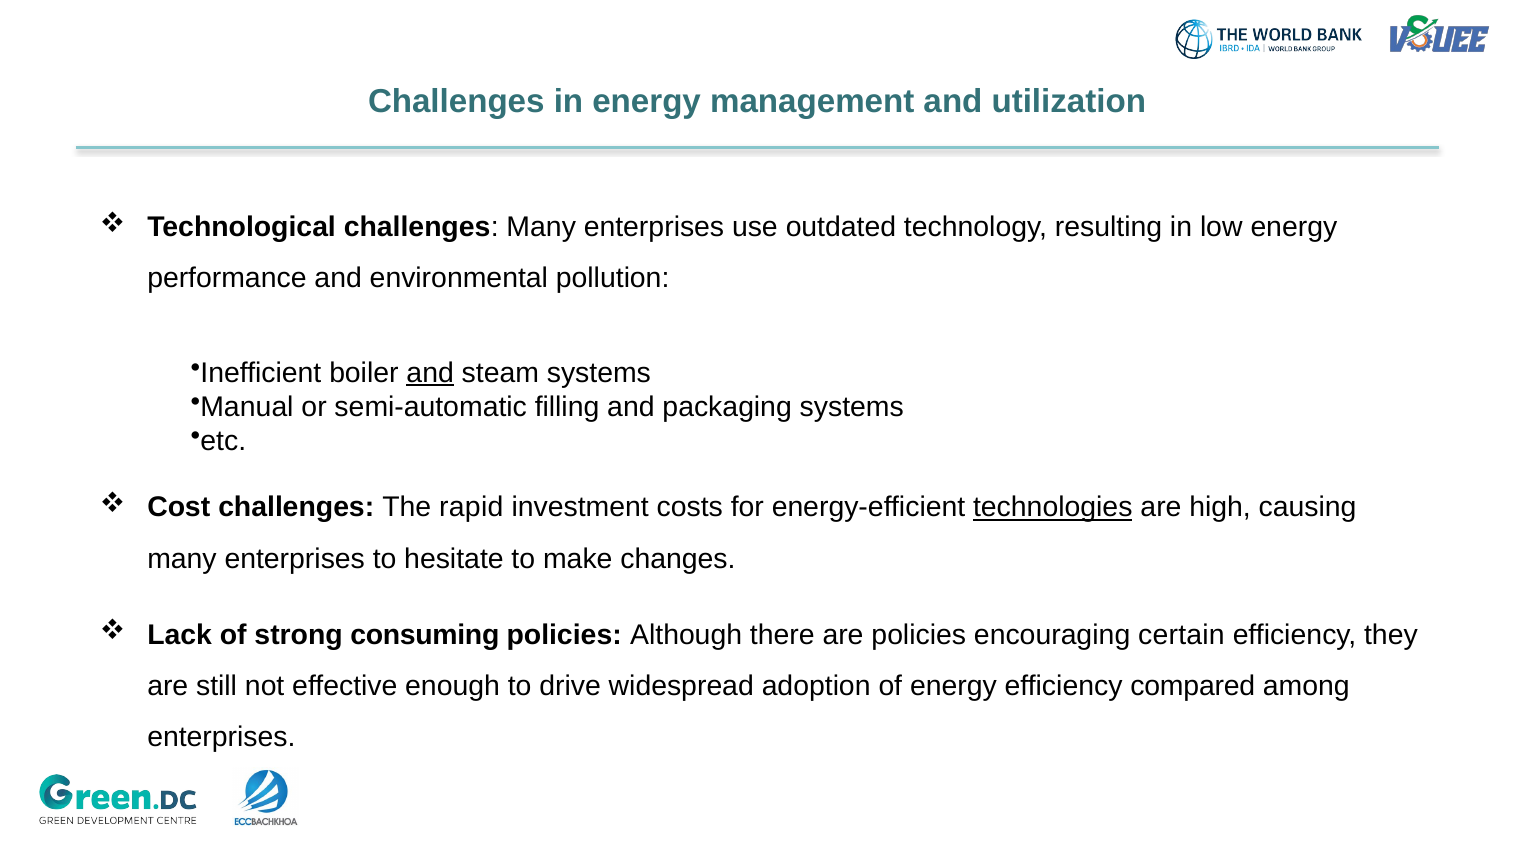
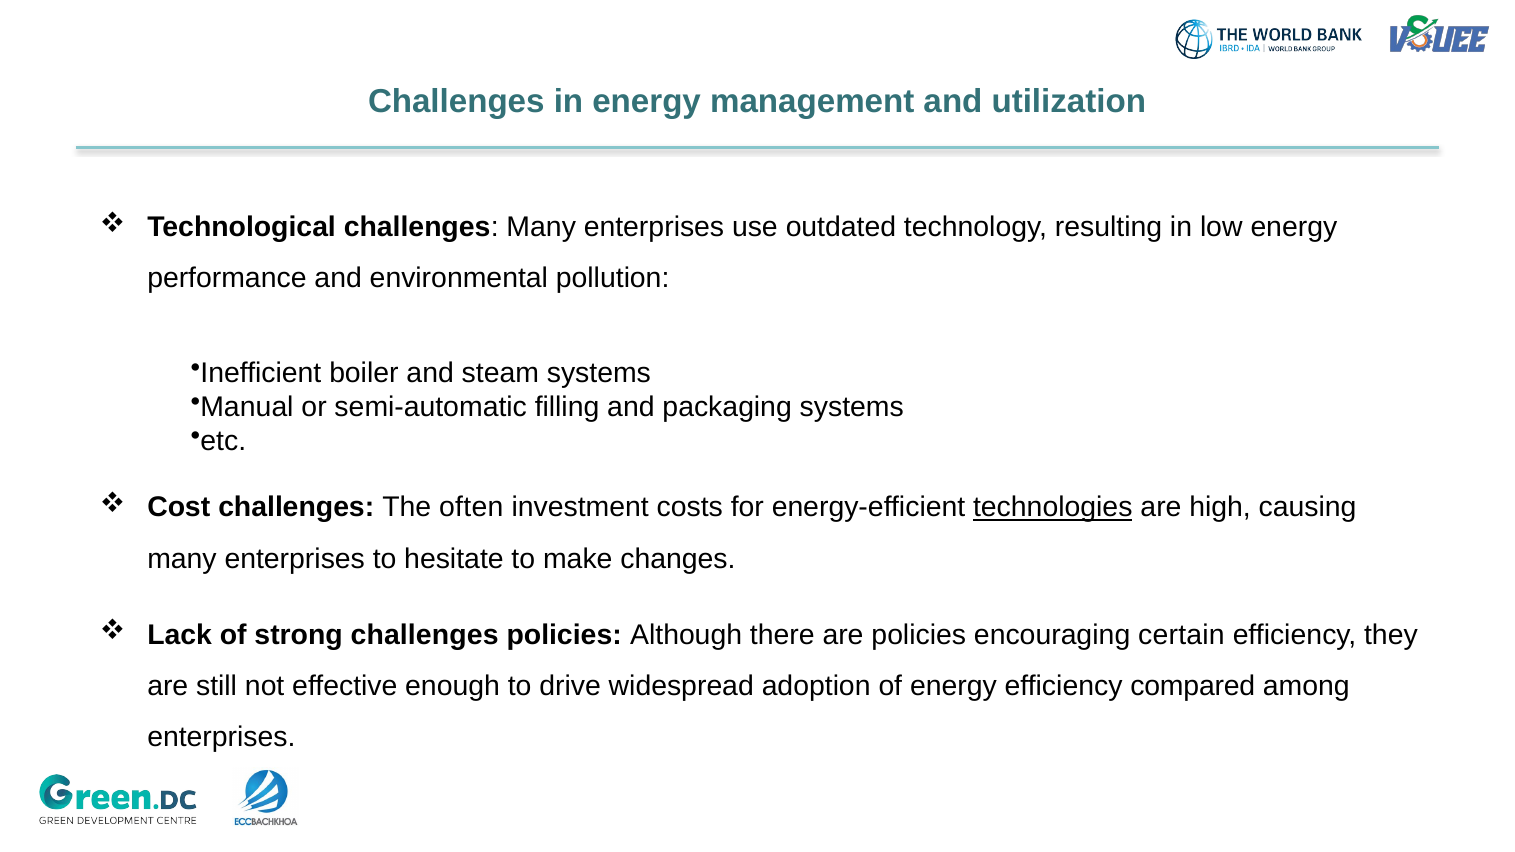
and underline: present -> none (430, 373)
rapid: rapid -> often (471, 508)
strong consuming: consuming -> challenges (425, 635)
